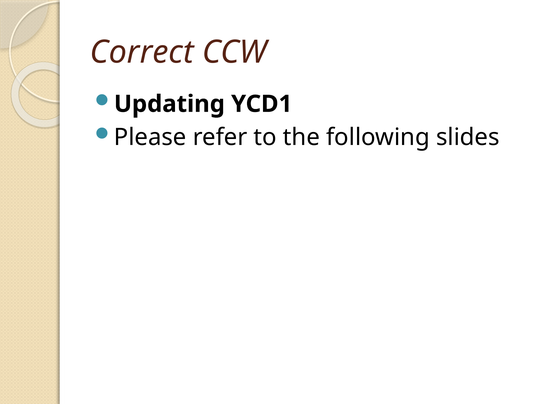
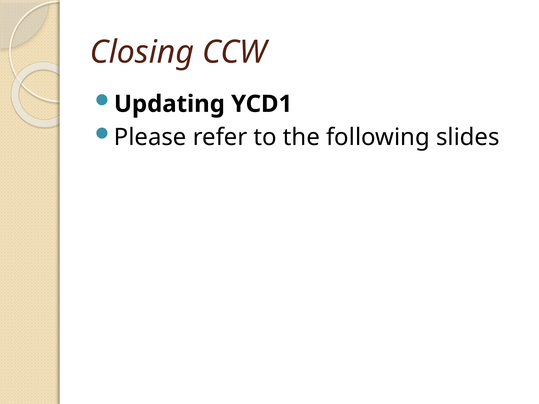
Correct: Correct -> Closing (142, 52)
